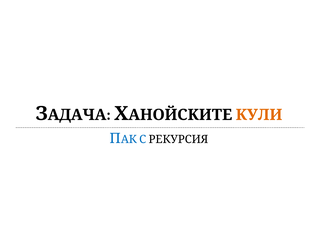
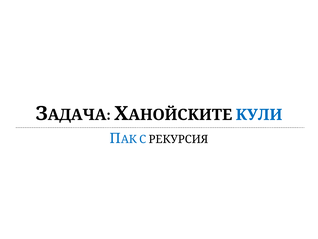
КУЛИ colour: orange -> blue (259, 115)
